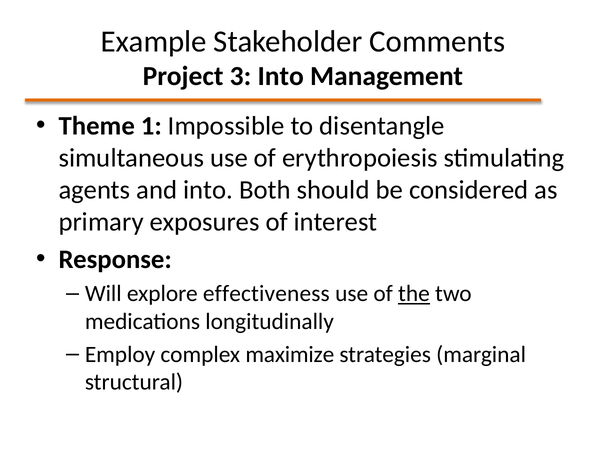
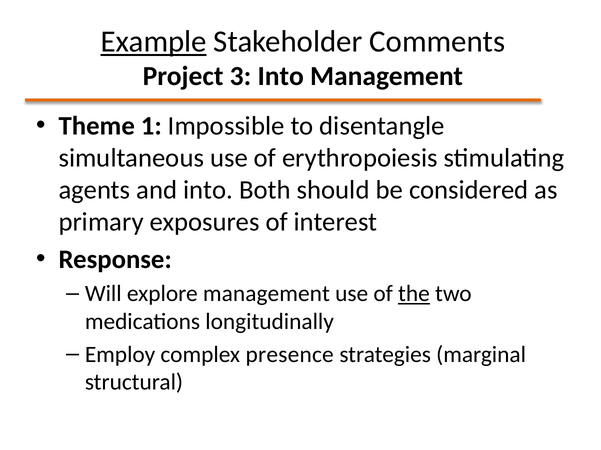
Example underline: none -> present (154, 42)
explore effectiveness: effectiveness -> management (266, 294)
maximize: maximize -> presence (290, 355)
